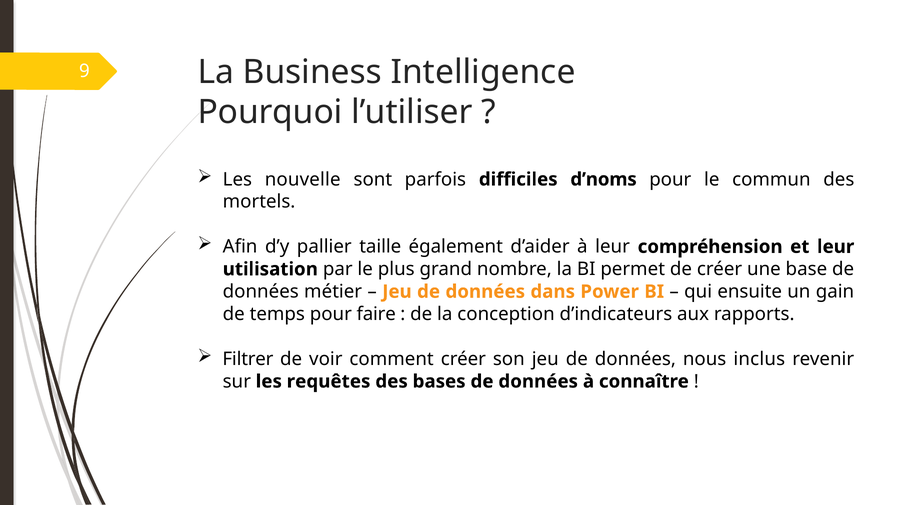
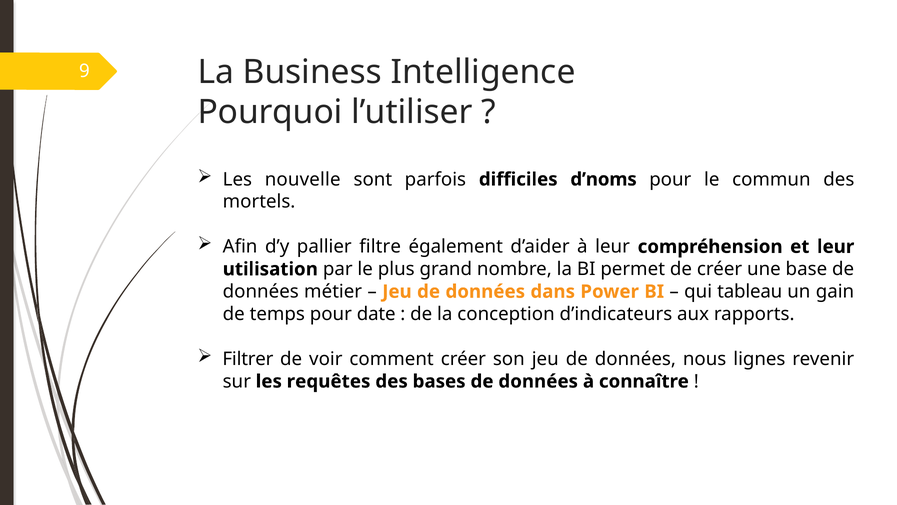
taille: taille -> filtre (380, 247)
ensuite: ensuite -> tableau (750, 291)
faire: faire -> date (376, 314)
inclus: inclus -> lignes (759, 359)
